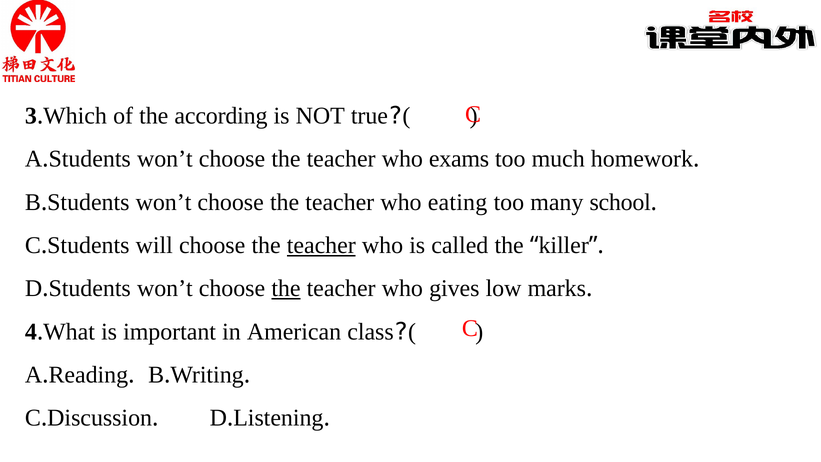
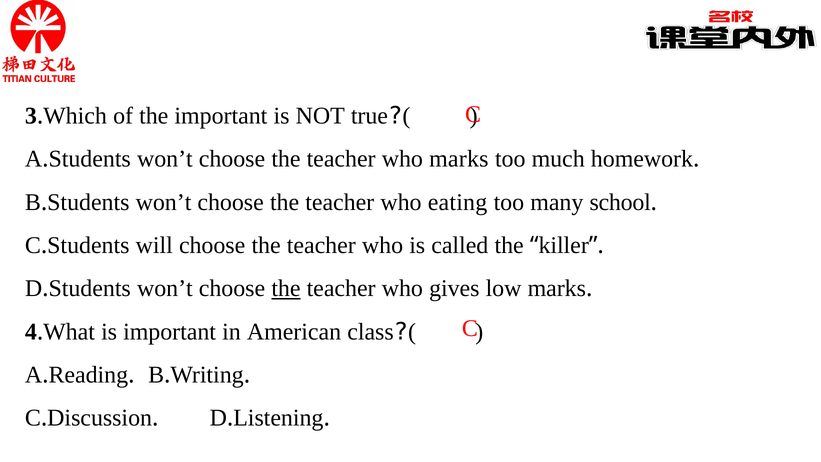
the according: according -> important (221, 116)
who exams: exams -> marks (459, 159)
teacher underline: present -> none (321, 245)
